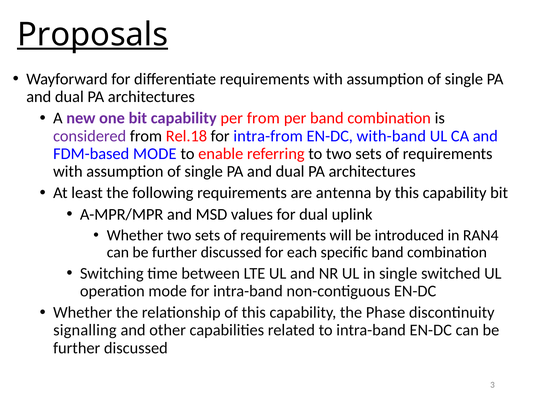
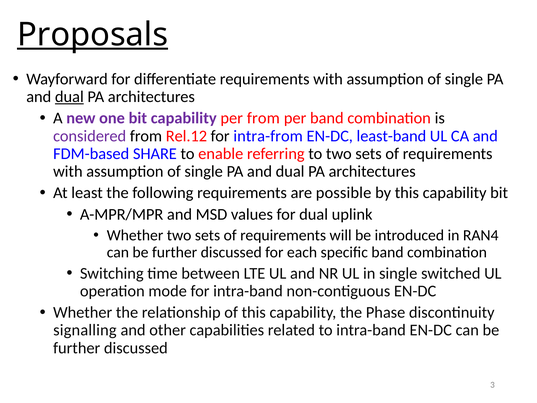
dual underline: none -> present (69, 97)
Rel.18: Rel.18 -> Rel.12 (186, 136)
with-band: with-band -> least-band (391, 136)
FDM-based MODE: MODE -> SHARE (155, 154)
antenna: antenna -> possible (344, 193)
